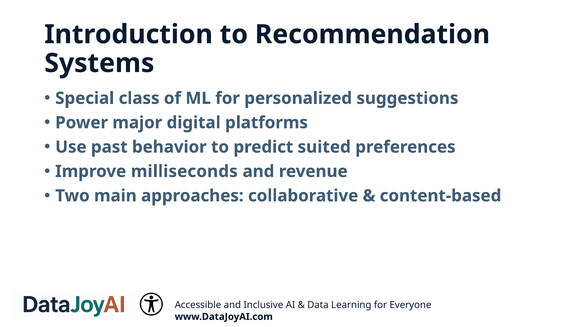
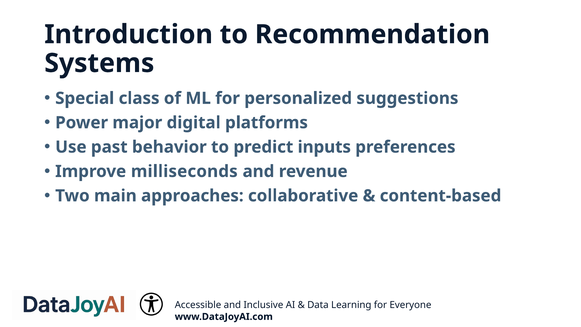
suited: suited -> inputs (324, 147)
